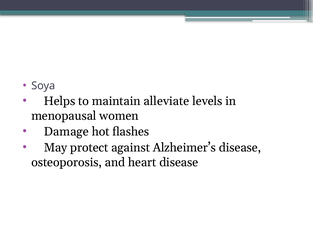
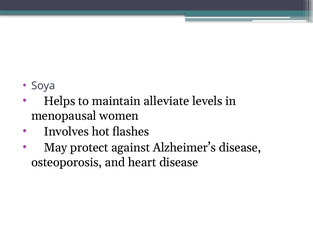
Damage: Damage -> Involves (66, 132)
